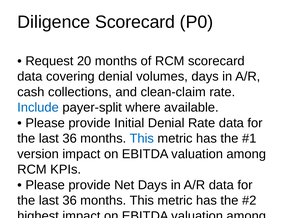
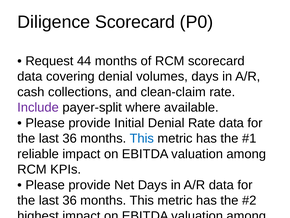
20: 20 -> 44 (84, 61)
Include colour: blue -> purple (38, 107)
version: version -> reliable (38, 154)
